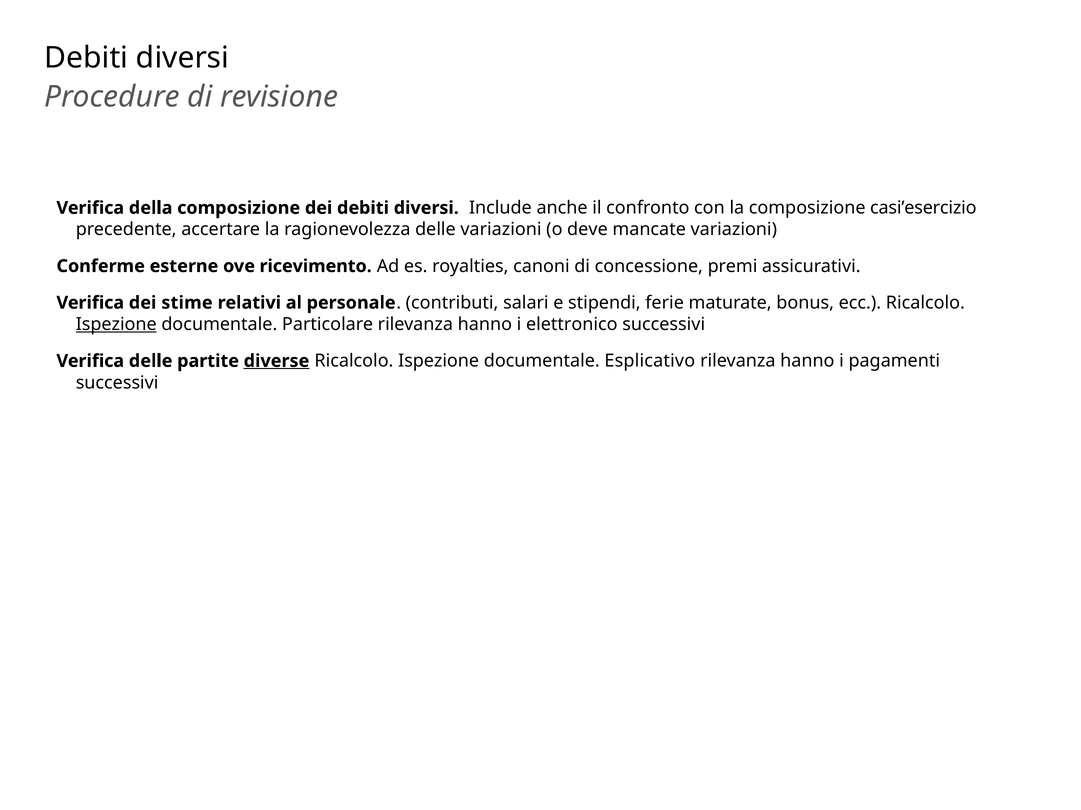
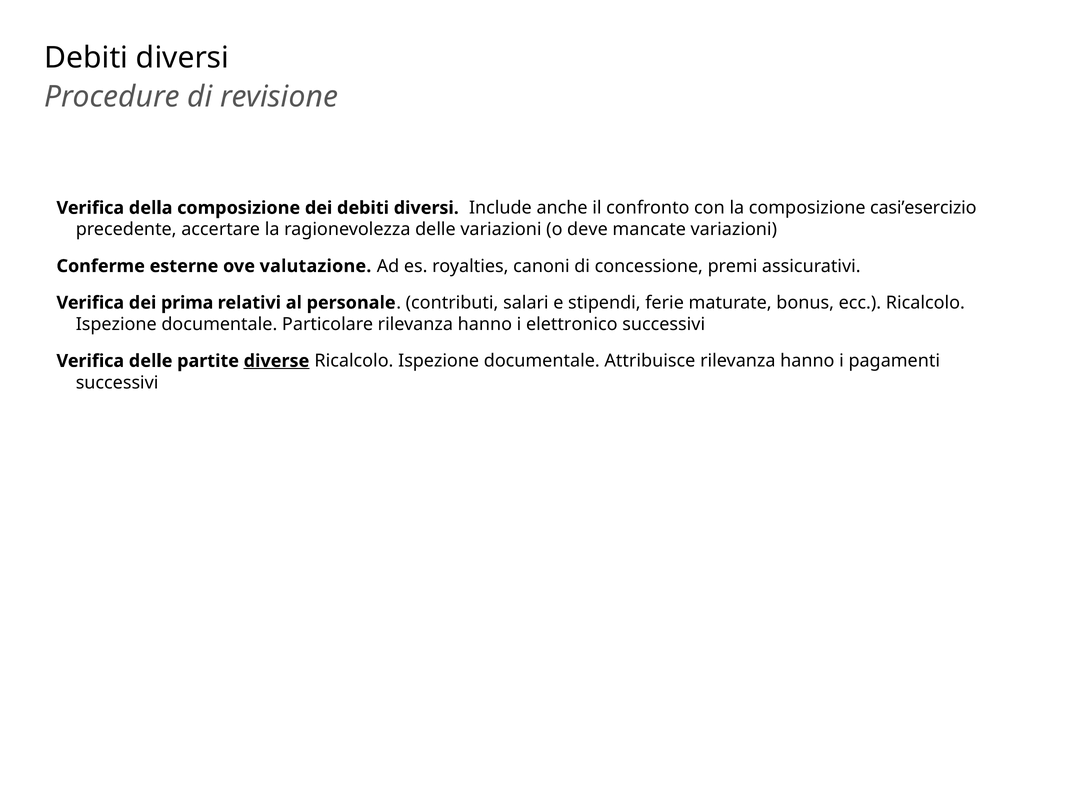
ricevimento: ricevimento -> valutazione (315, 266)
stime: stime -> prima (187, 303)
Ispezione underline: present -> none (116, 325)
Esplicativo: Esplicativo -> Attribuisce (650, 361)
